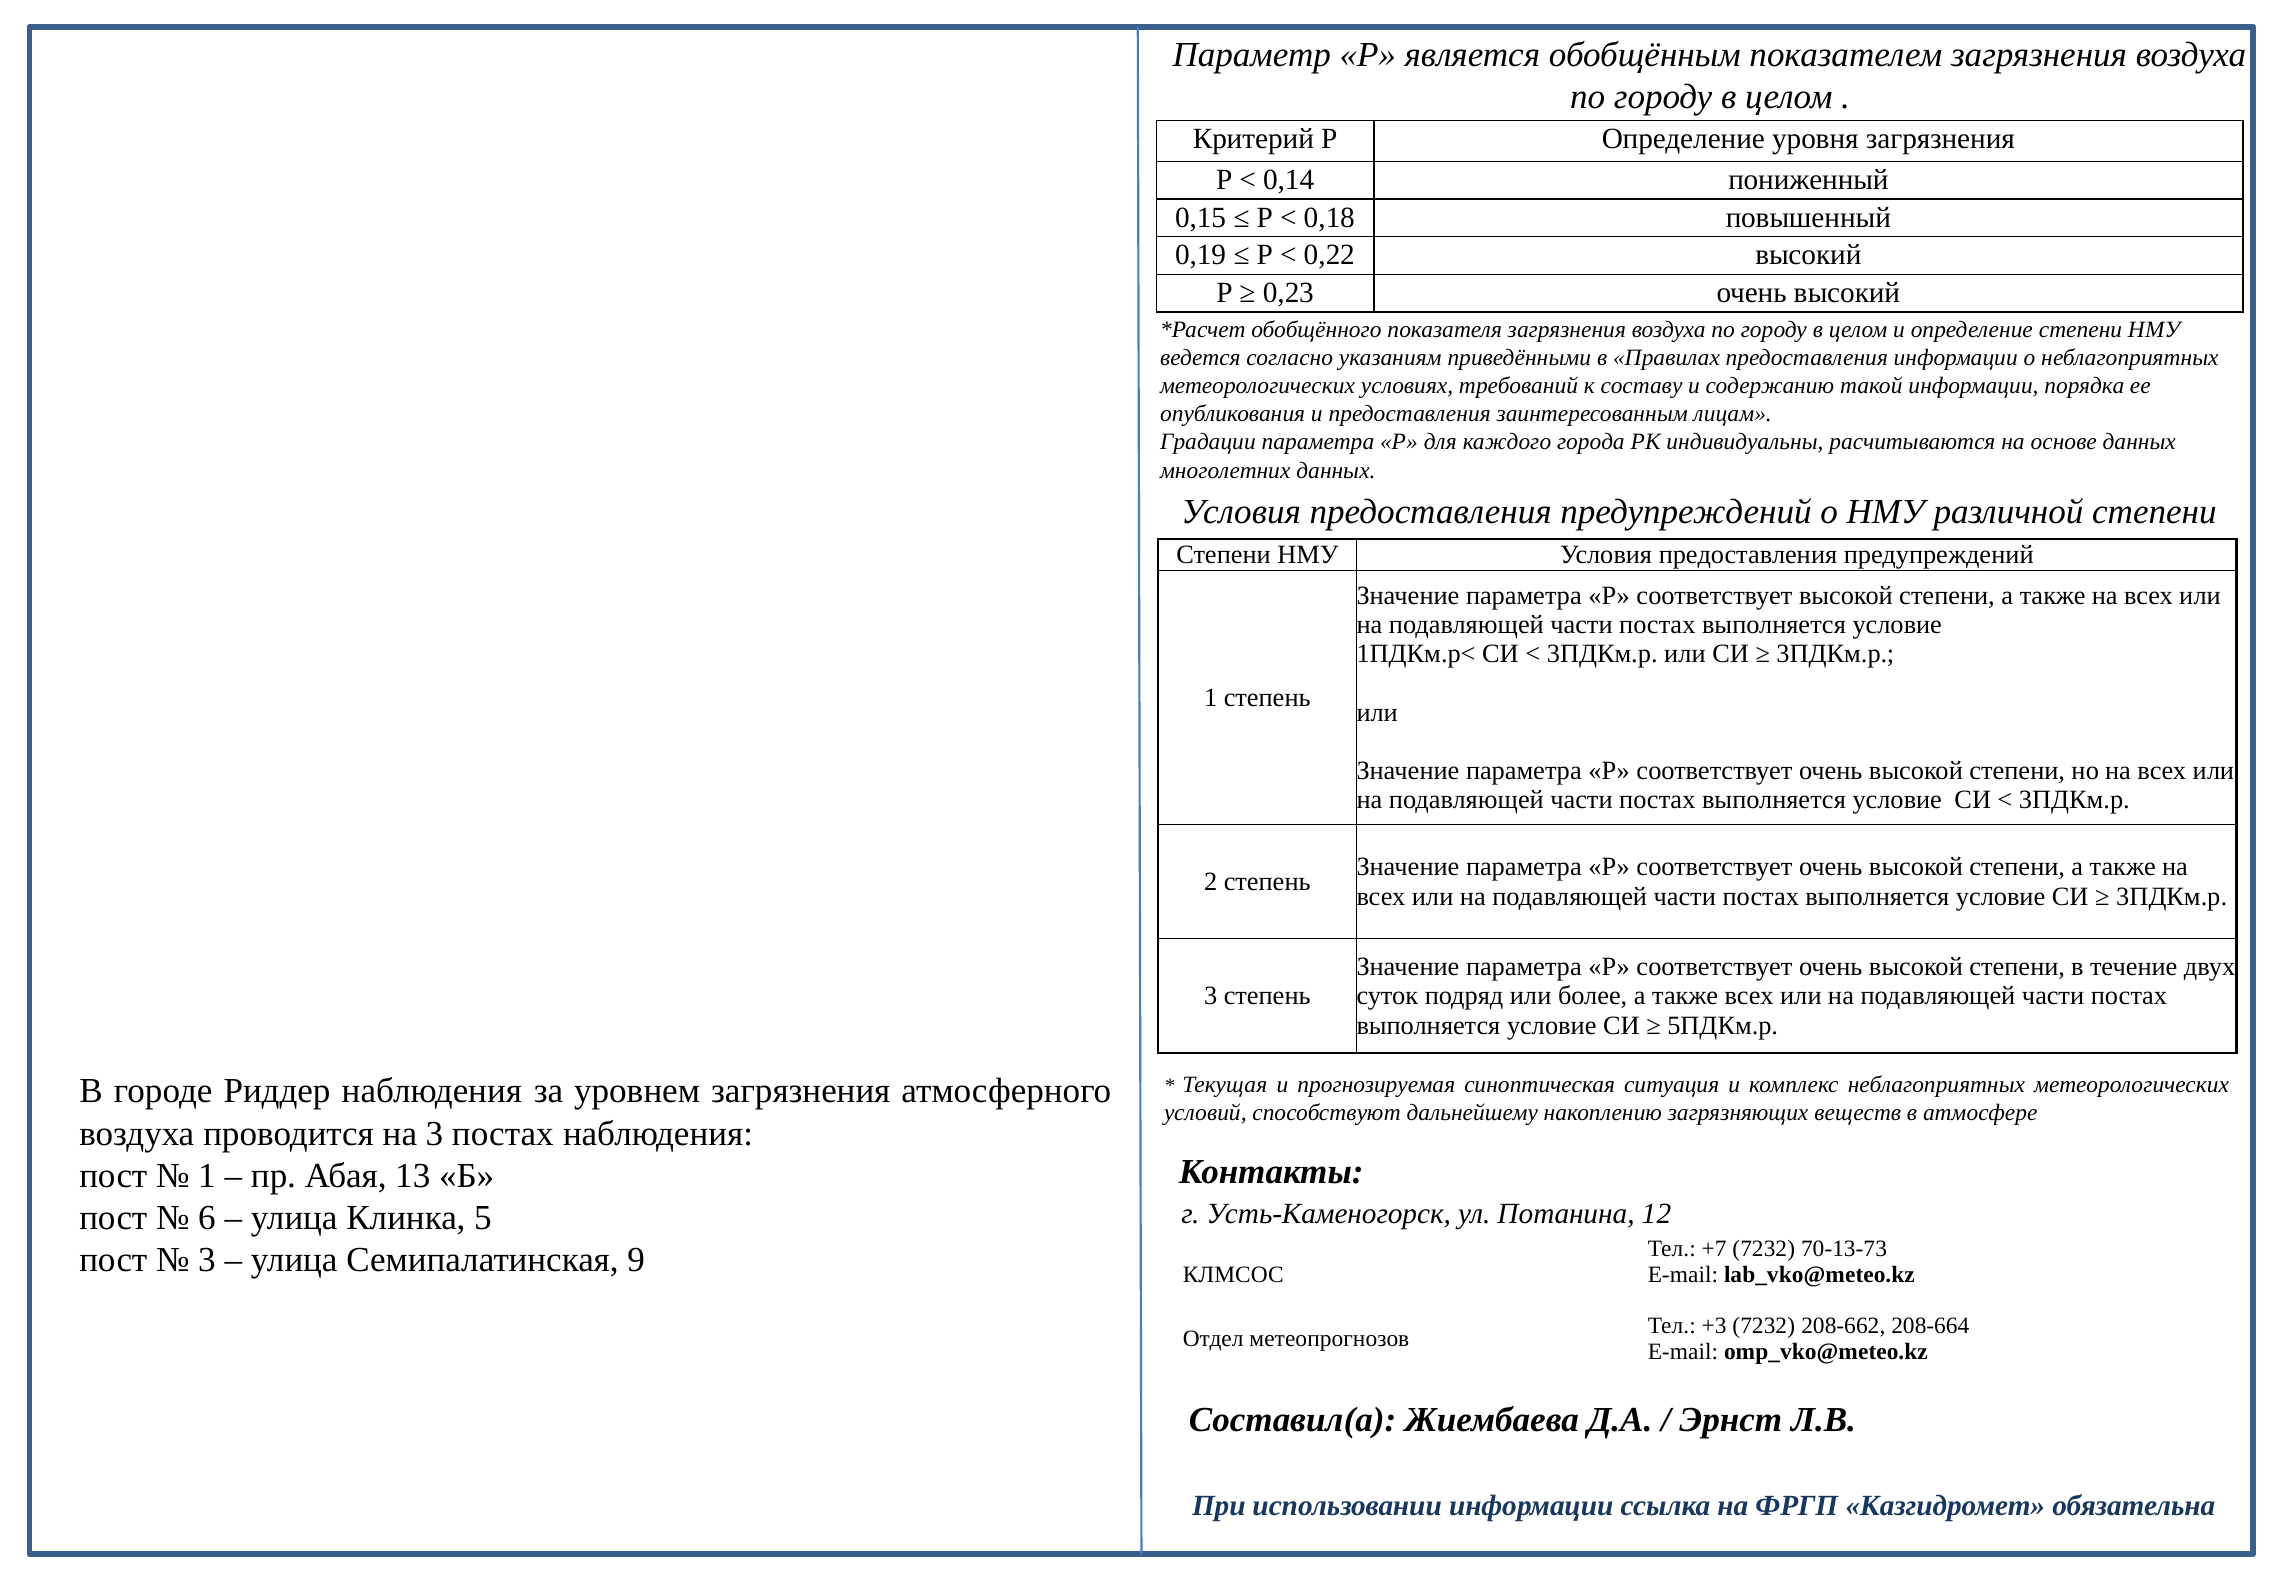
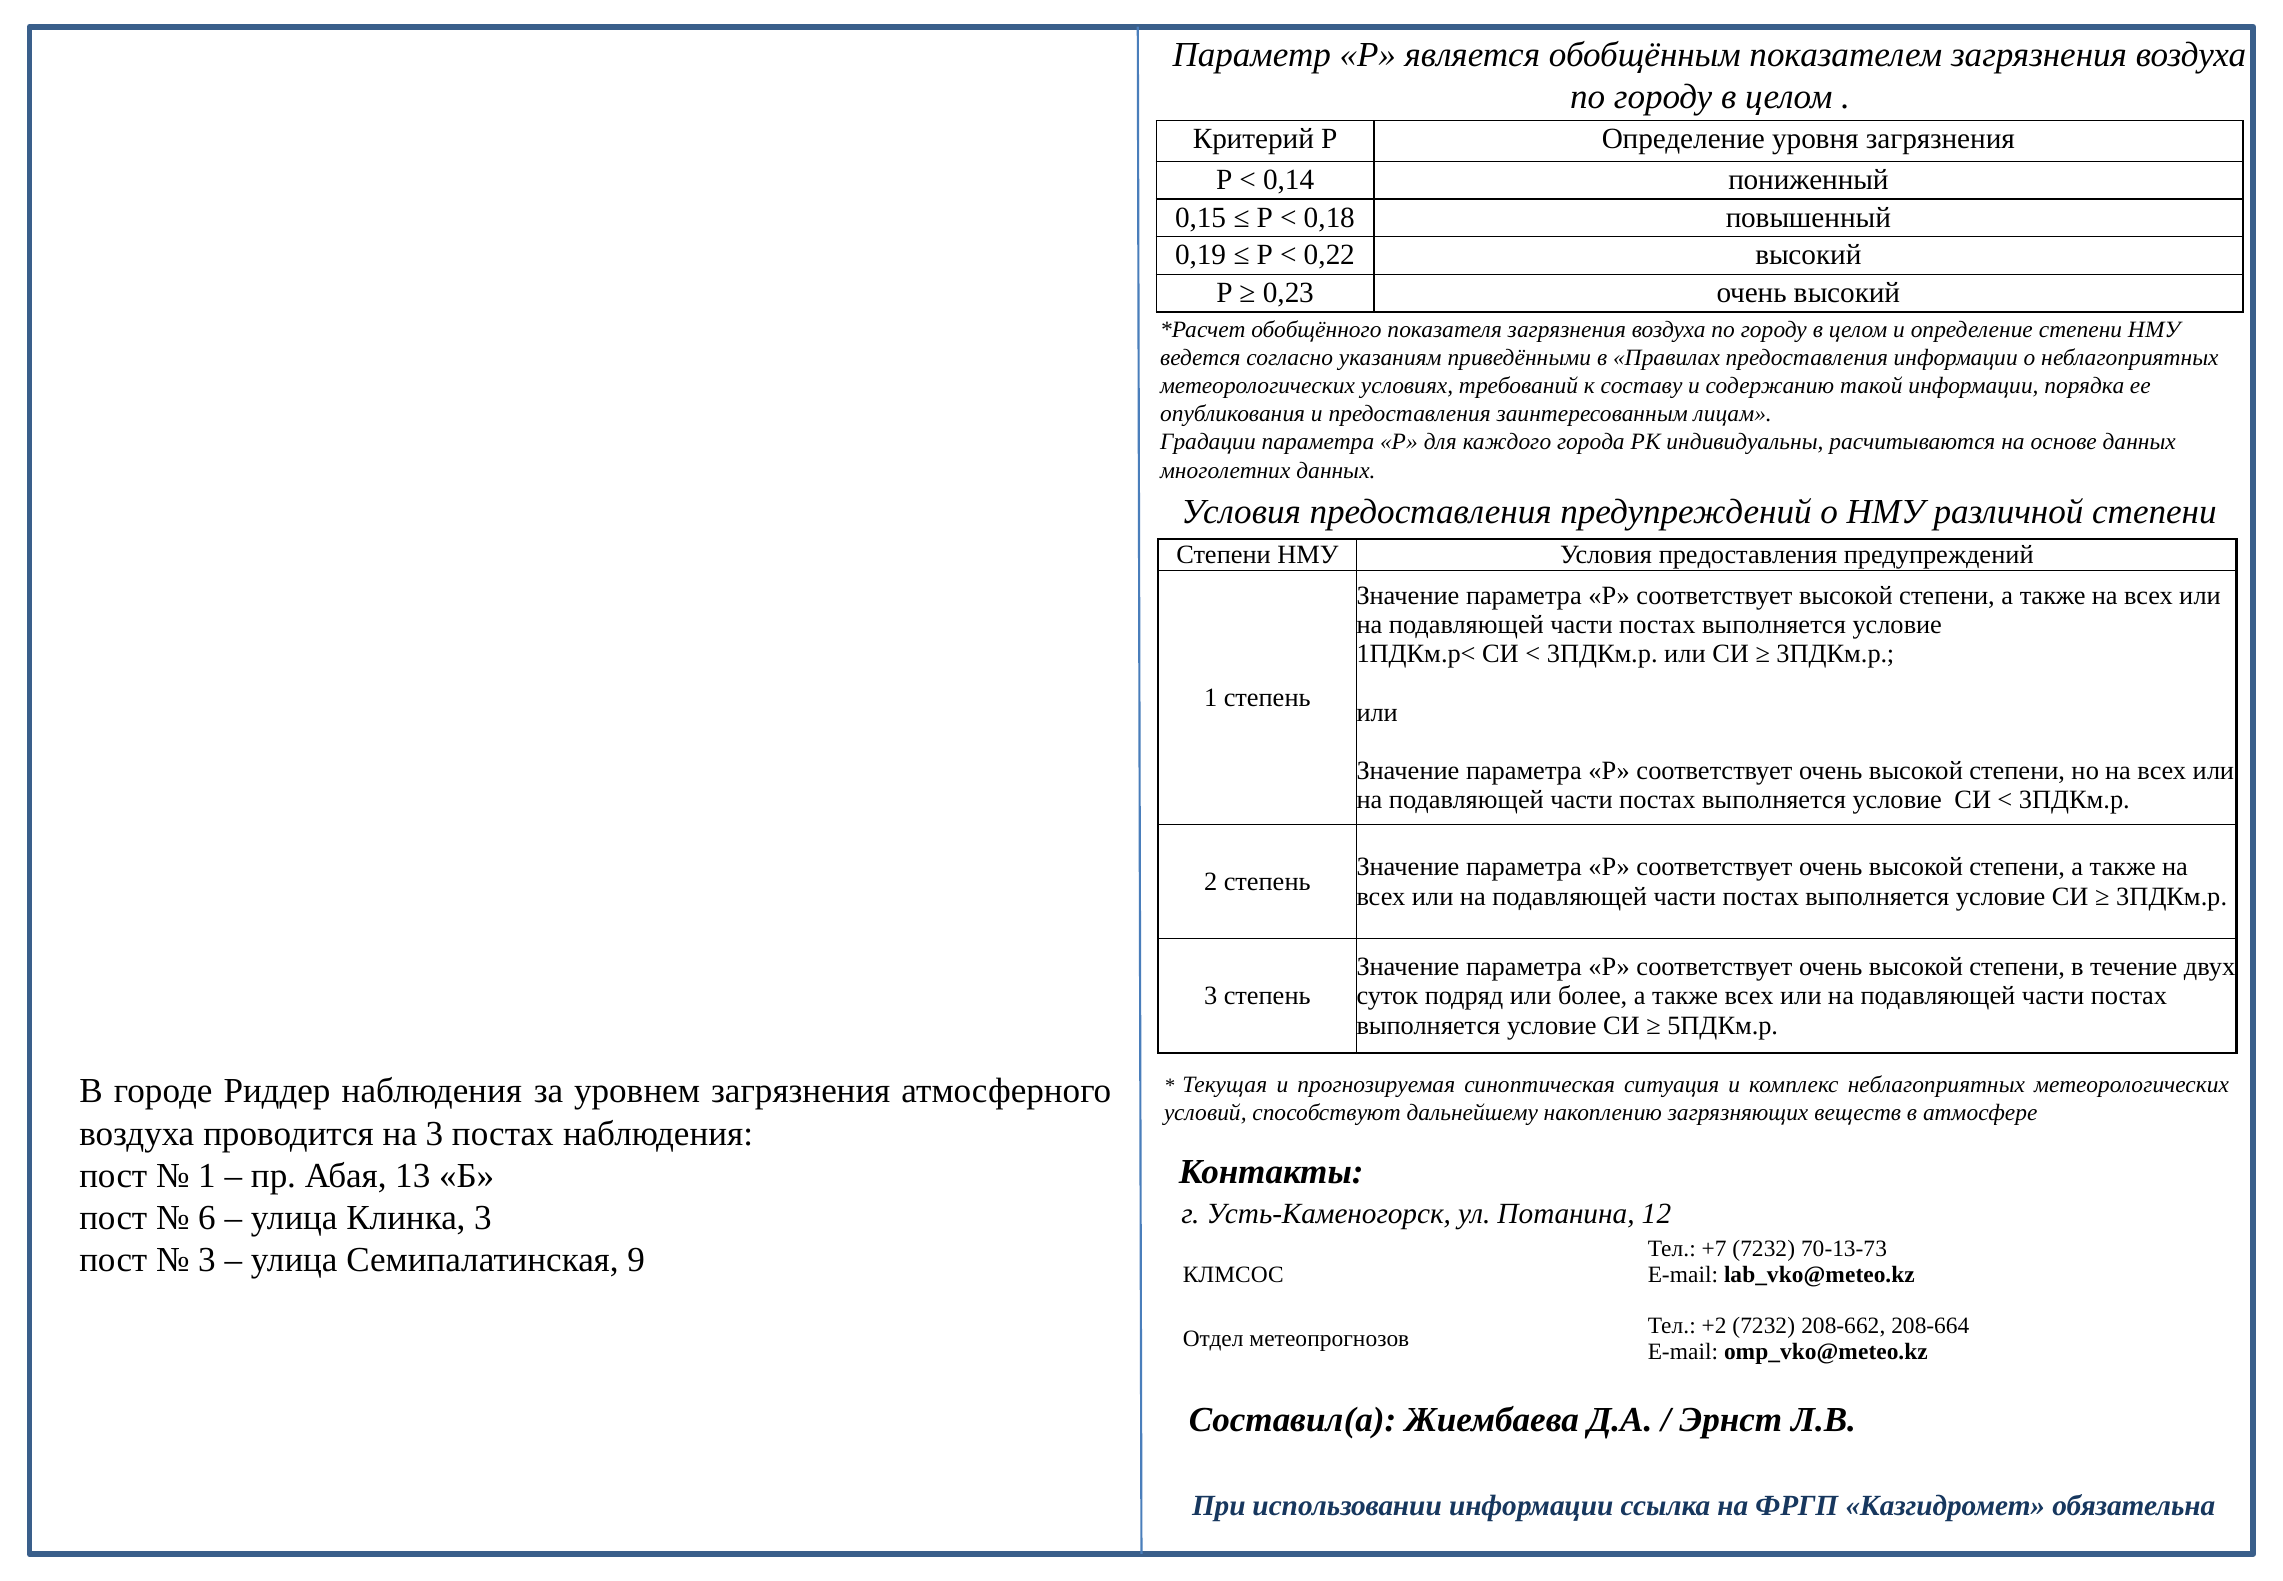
Клинка 5: 5 -> 3 (483, 1217)
+3: +3 -> +2 (1714, 1325)
